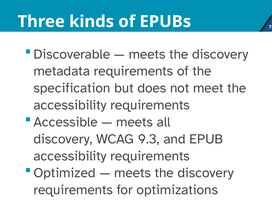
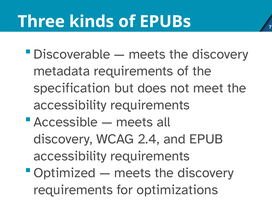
9.3: 9.3 -> 2.4 (149, 139)
